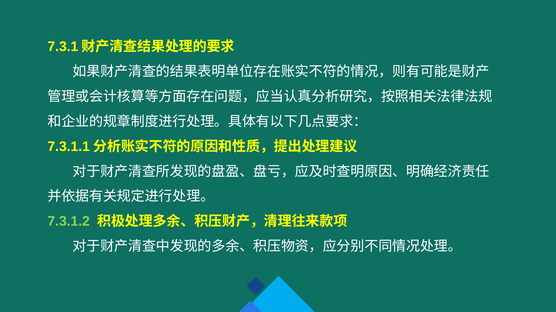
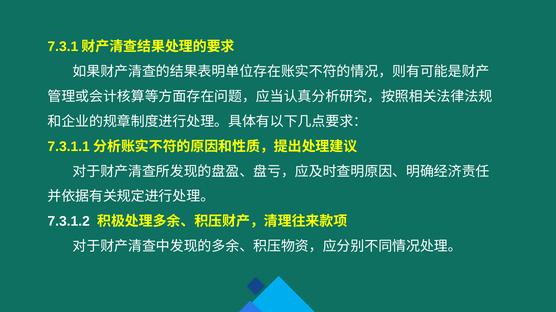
7.3.1.2 colour: light green -> white (69, 222)
